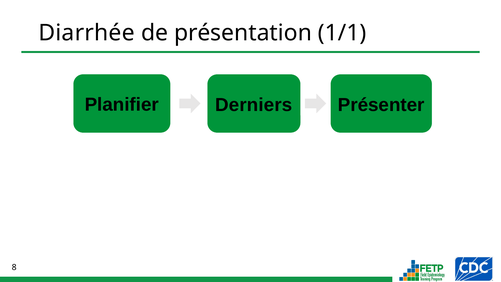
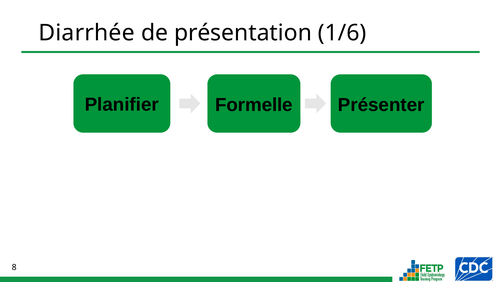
1/1: 1/1 -> 1/6 (342, 33)
Derniers: Derniers -> Formelle (254, 105)
